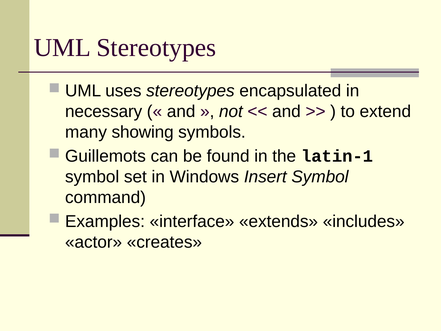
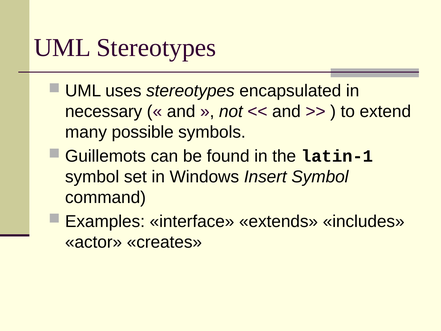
showing: showing -> possible (143, 132)
